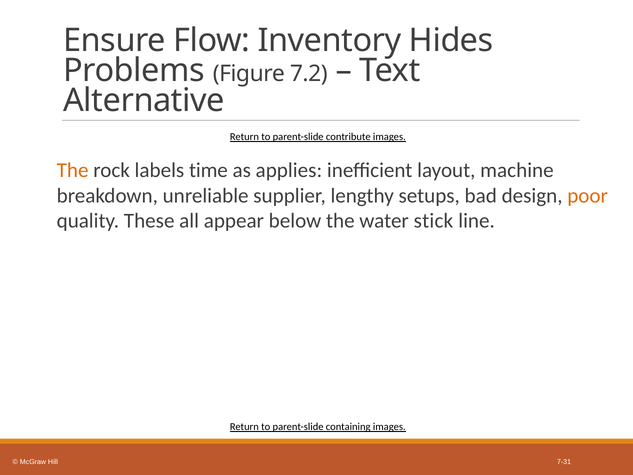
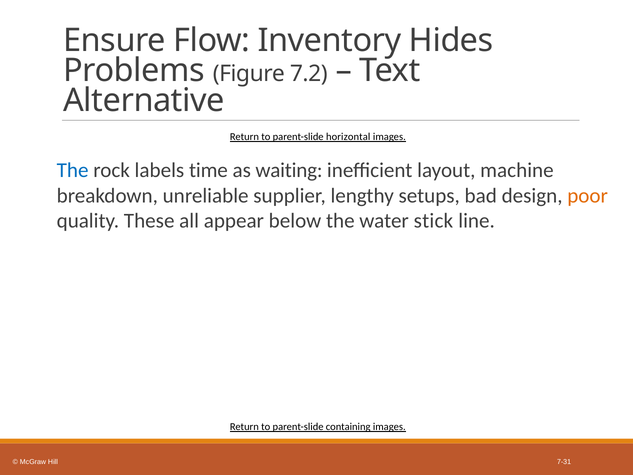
contribute: contribute -> horizontal (348, 137)
The colour: orange -> blue (73, 170)
applies: applies -> waiting (289, 170)
